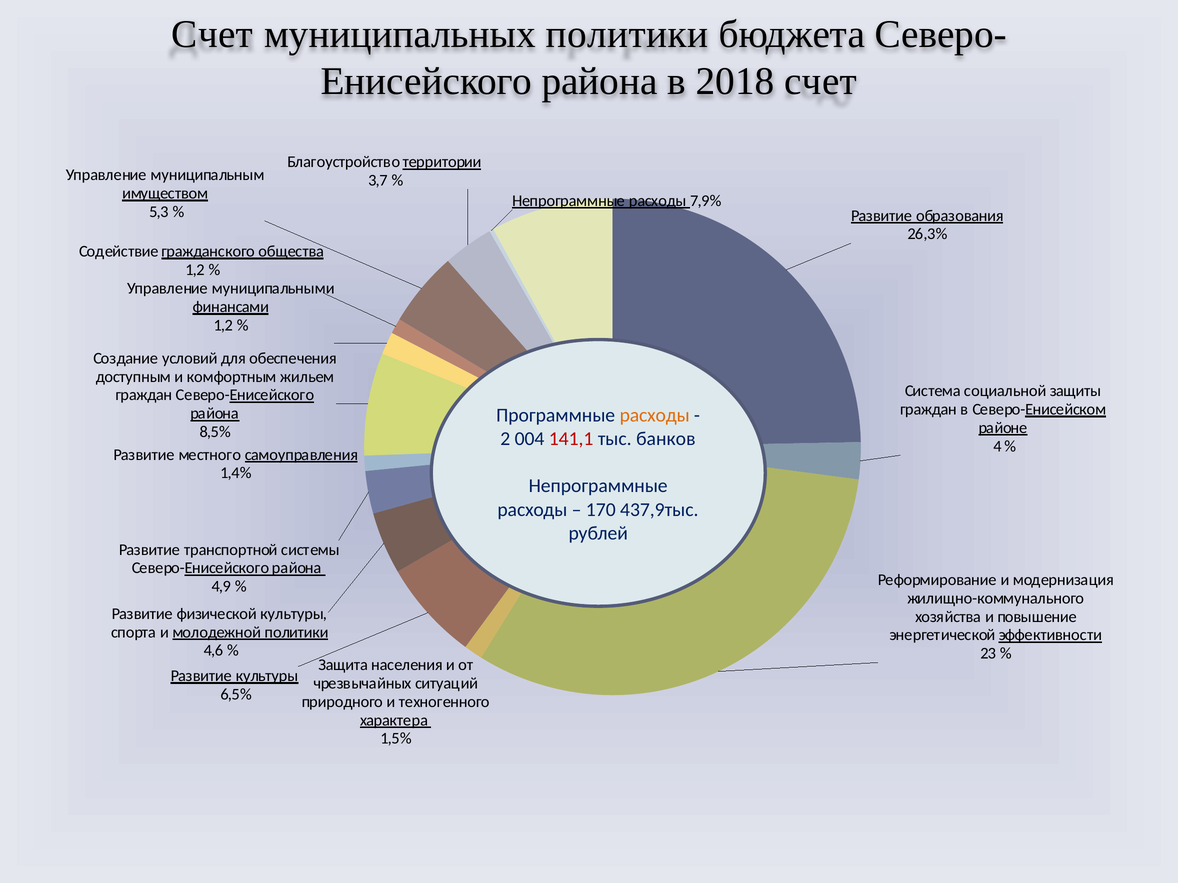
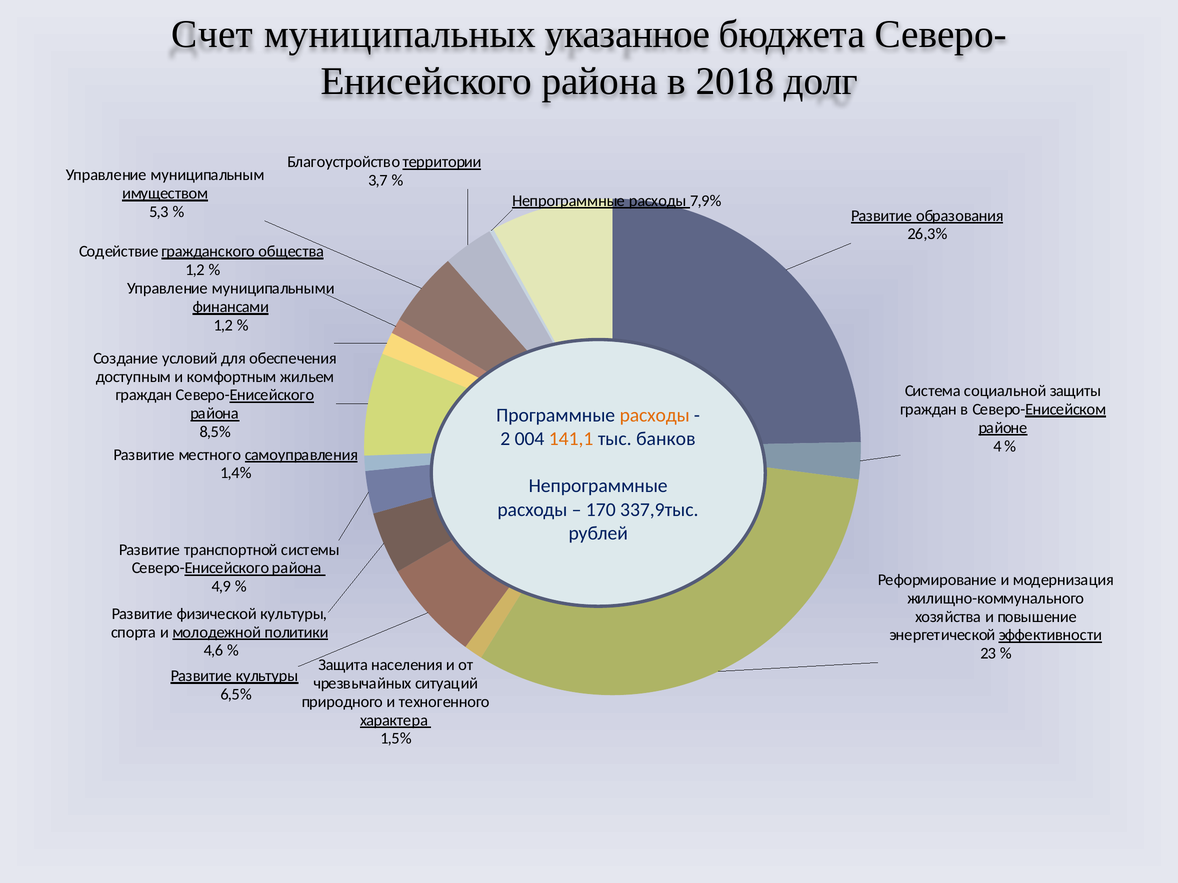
муниципальных политики: политики -> указанное (627, 34)
2018 счет: счет -> долг (821, 81)
141,1 colour: red -> orange (571, 439)
437,9тыс: 437,9тыс -> 337,9тыс (659, 510)
